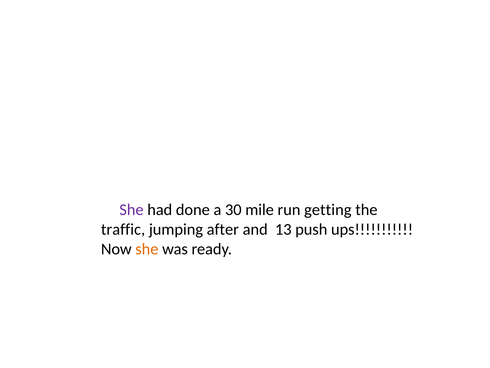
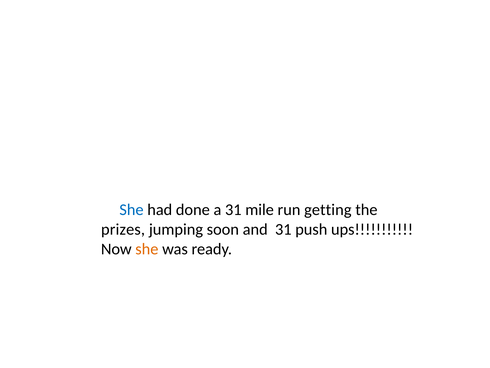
She colour: purple -> blue (131, 209)
a 30: 30 -> 31 (233, 209)
traffic: traffic -> prizes (123, 229)
after: after -> soon (223, 229)
and 13: 13 -> 31 (283, 229)
